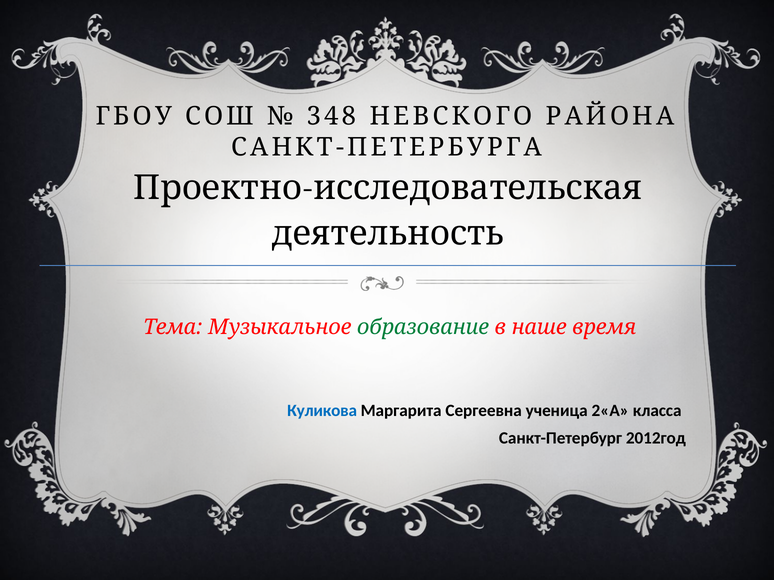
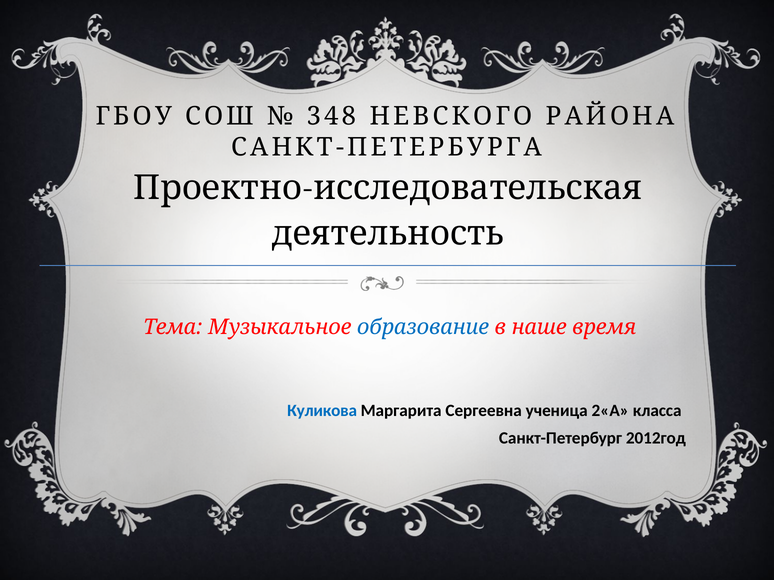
образование colour: green -> blue (423, 328)
